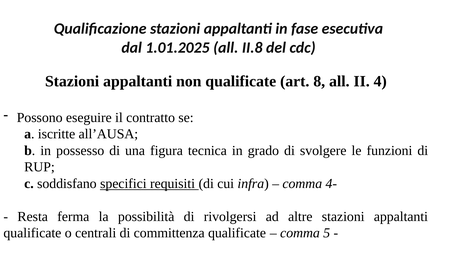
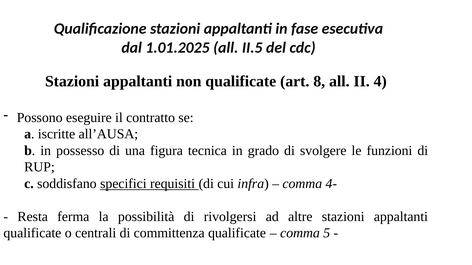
II.8: II.8 -> II.5 (252, 48)
